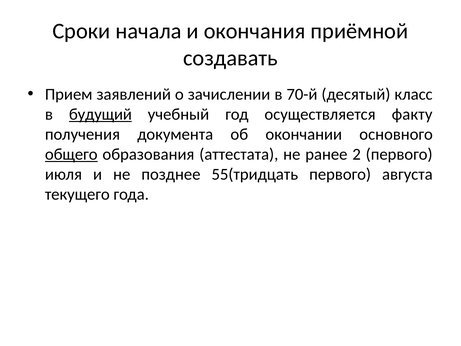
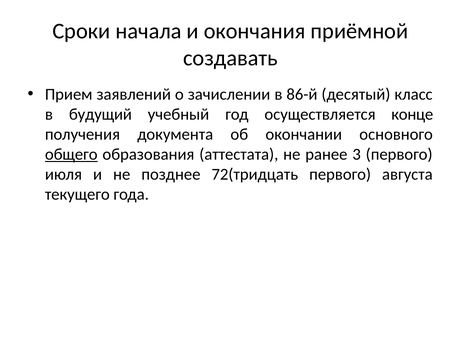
70-й: 70-й -> 86-й (302, 94)
будущий underline: present -> none (100, 114)
факту: факту -> конце (412, 114)
2: 2 -> 3 (357, 154)
55(тридцать: 55(тридцать -> 72(тридцать (255, 174)
